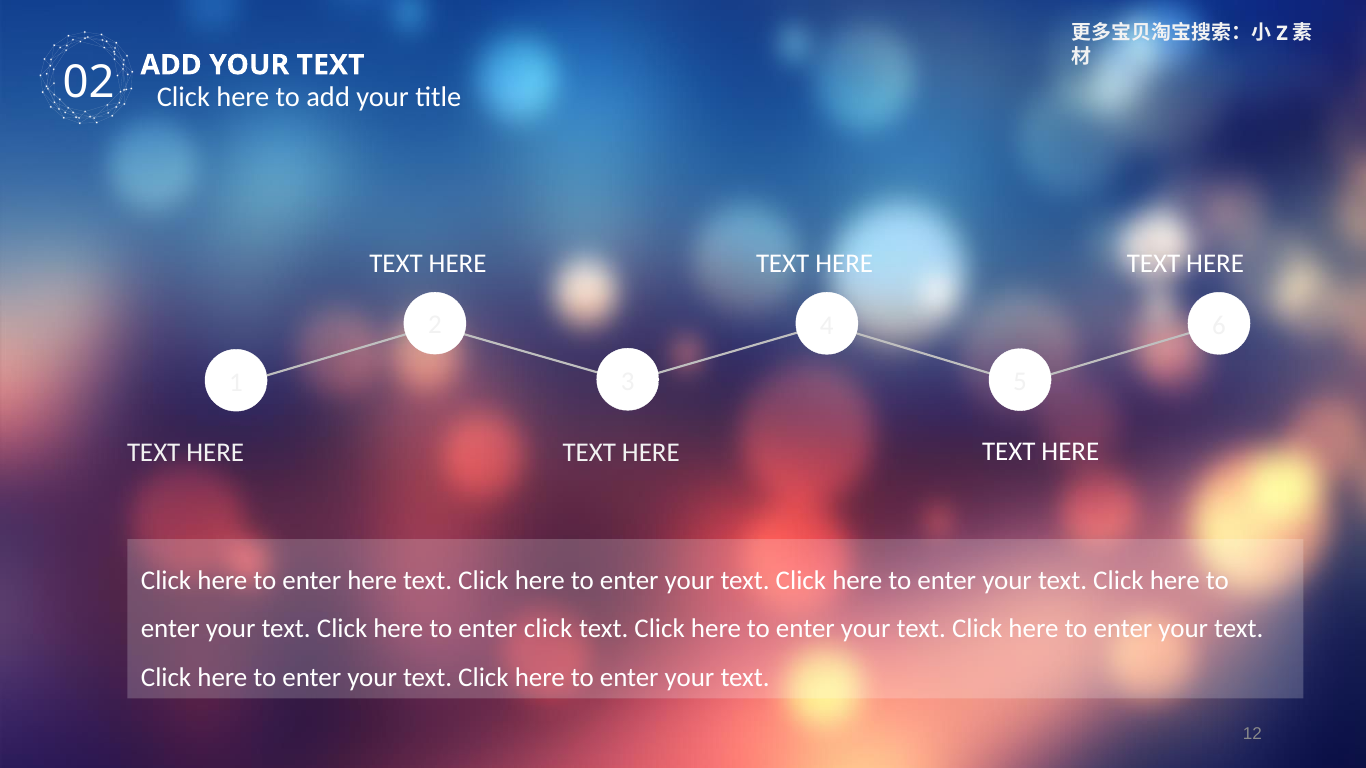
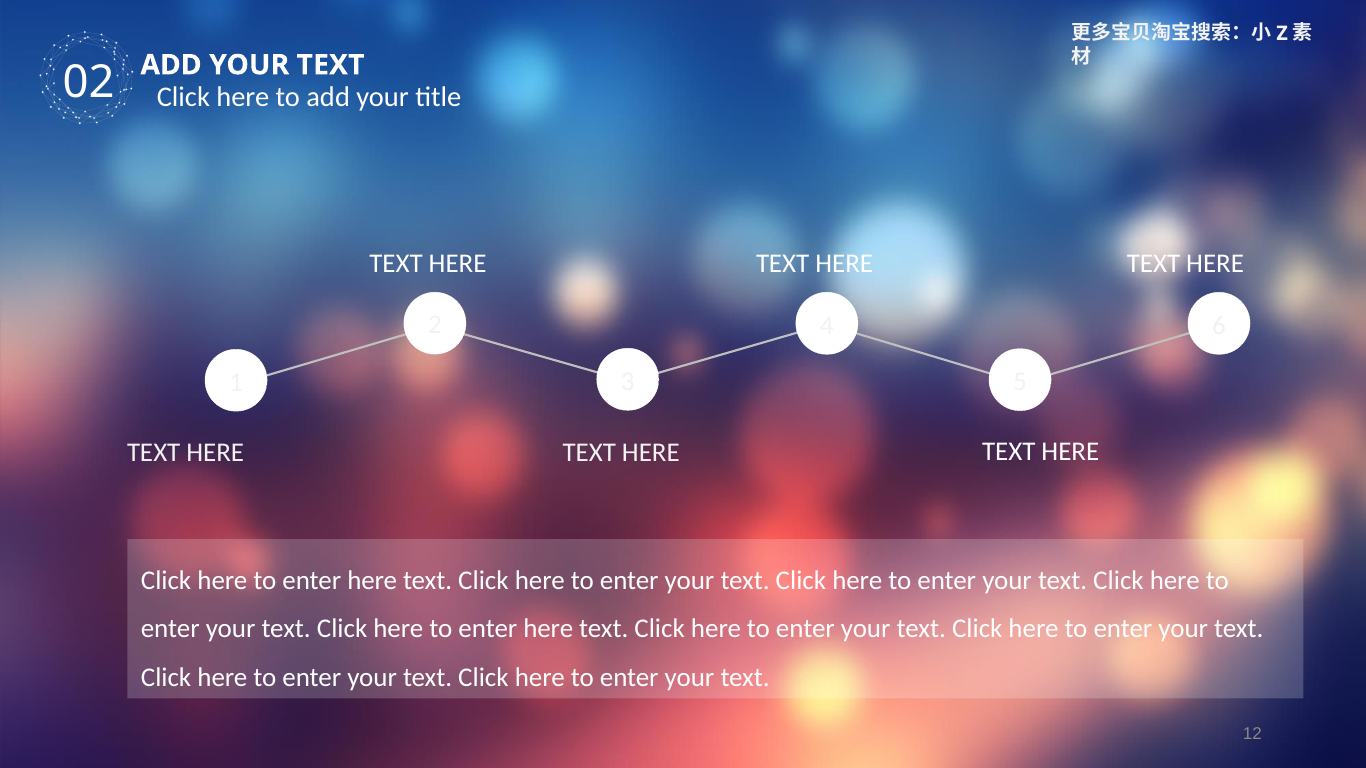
click: click -> here (548, 629)
